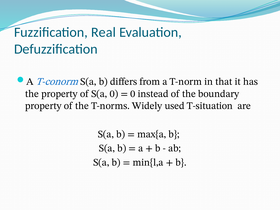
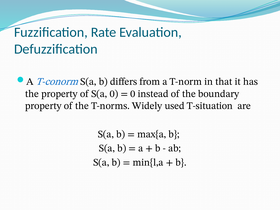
Real: Real -> Rate (104, 32)
